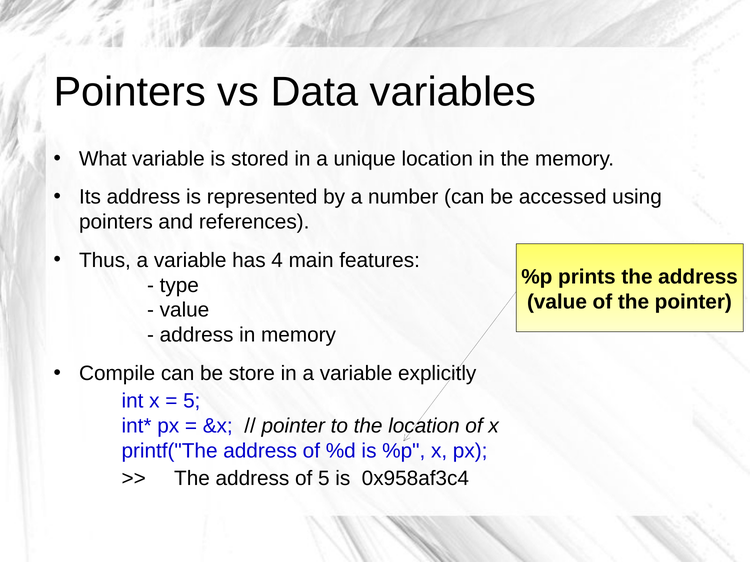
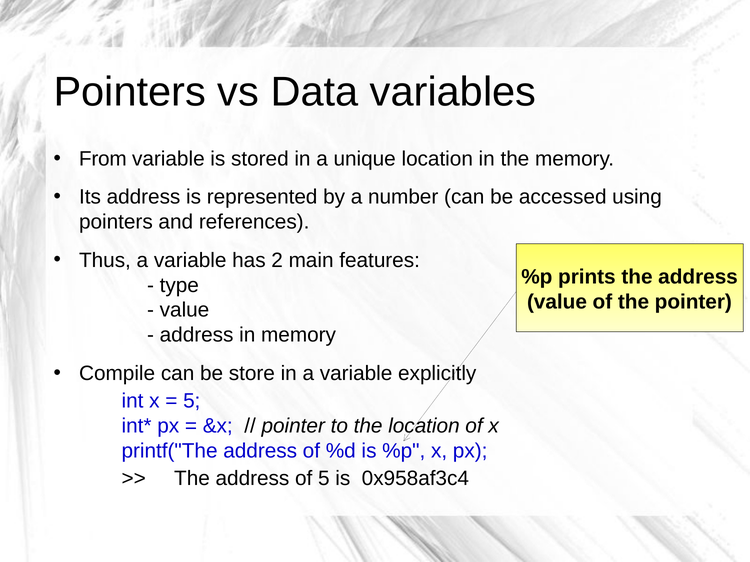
What: What -> From (103, 159)
4: 4 -> 2 (277, 260)
